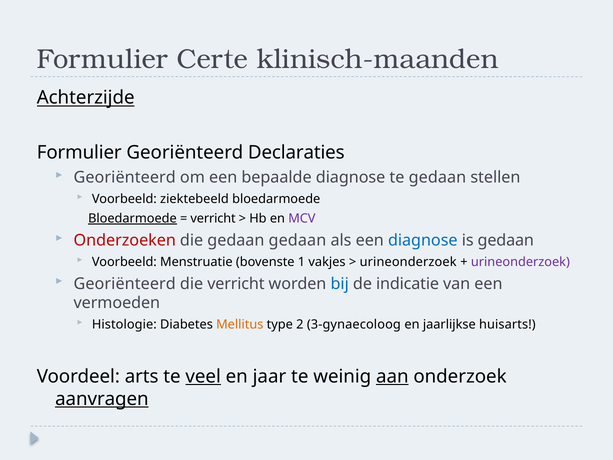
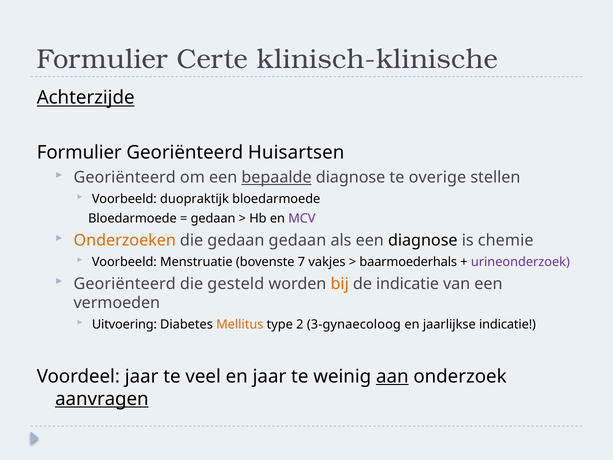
klinisch-maanden: klinisch-maanden -> klinisch-klinische (378, 59)
Declaraties: Declaraties -> Huisartsen (296, 153)
bepaalde underline: none -> present (277, 178)
te gedaan: gedaan -> overige (437, 178)
ziektebeeld: ziektebeeld -> duopraktijk (194, 199)
Bloedarmoede underline: present -> none (132, 218)
verricht: verricht -> gedaan (213, 218)
Onderzoeken colour: red -> orange (125, 240)
diagnose colour: blue -> black (423, 240)
is gedaan: gedaan -> chemie (506, 240)
1: 1 -> 7 (302, 262)
urineonderzoek: urineonderzoek -> baarmoederhals (408, 262)
die verricht: verricht -> gesteld (236, 284)
bij colour: blue -> orange (340, 284)
Histologie: Histologie -> Uitvoering (124, 324)
jaarlijkse huisarts: huisarts -> indicatie (507, 324)
Voordeel arts: arts -> jaar (142, 376)
veel underline: present -> none (203, 376)
